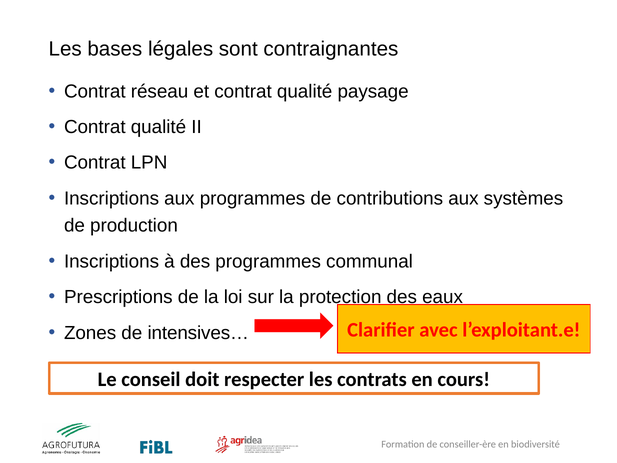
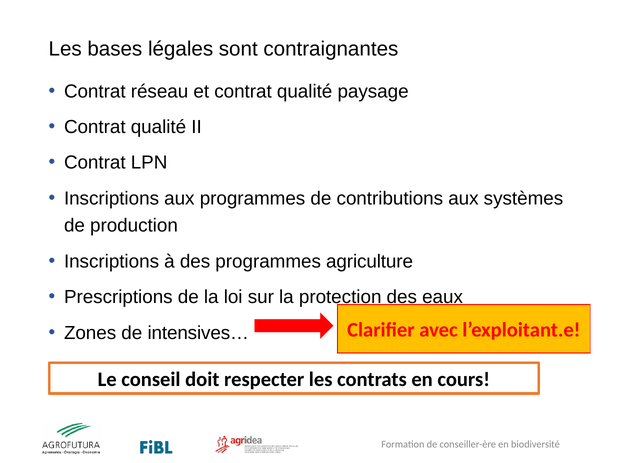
communal: communal -> agriculture (370, 261)
